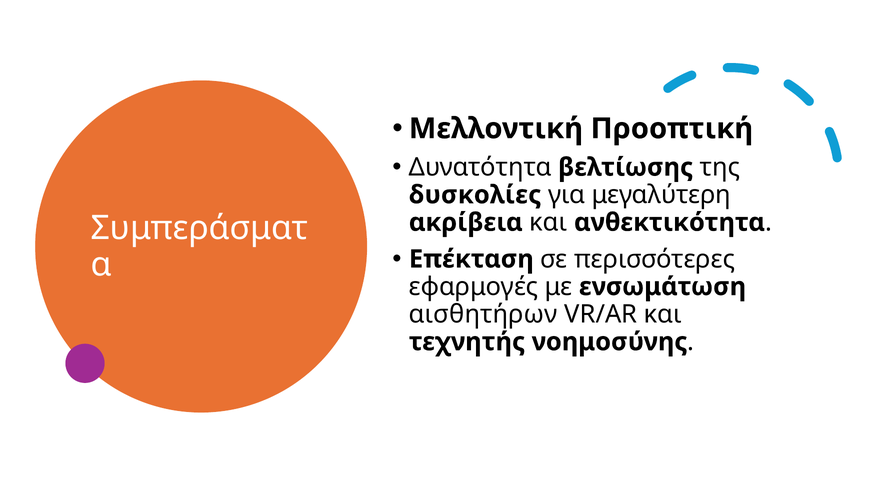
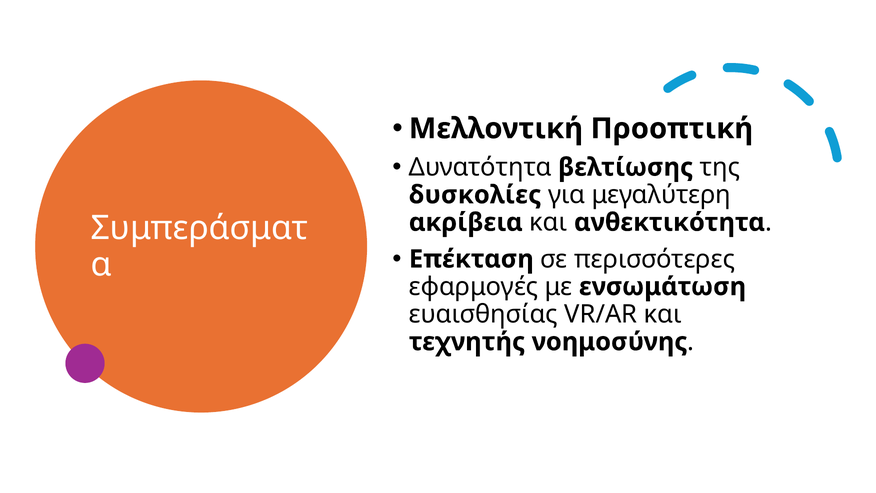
αισθητήρων: αισθητήρων -> ευαισθησίας (483, 314)
